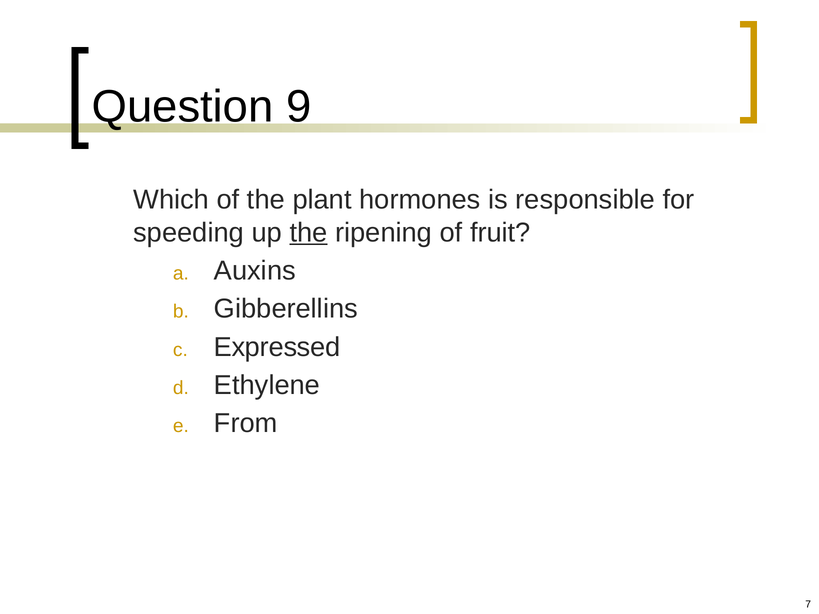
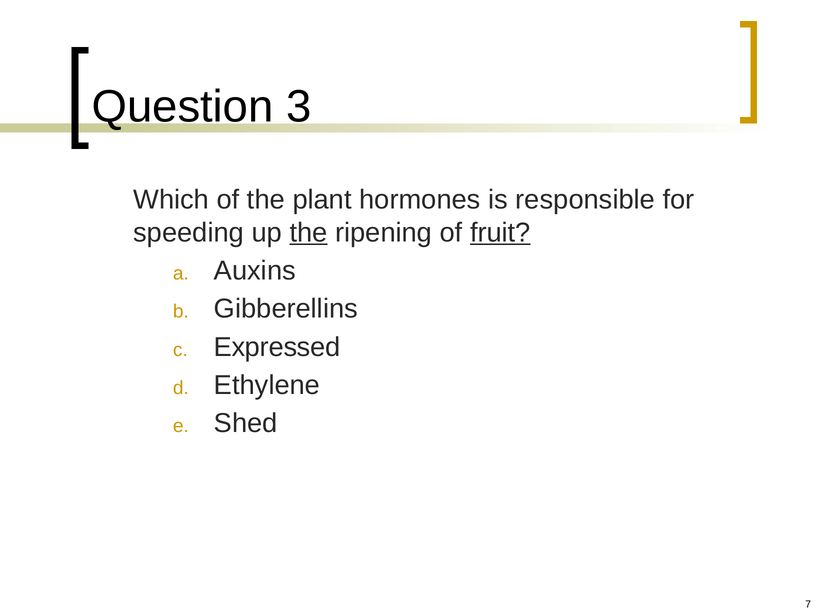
9: 9 -> 3 (299, 107)
fruit underline: none -> present (500, 233)
From: From -> Shed (246, 424)
